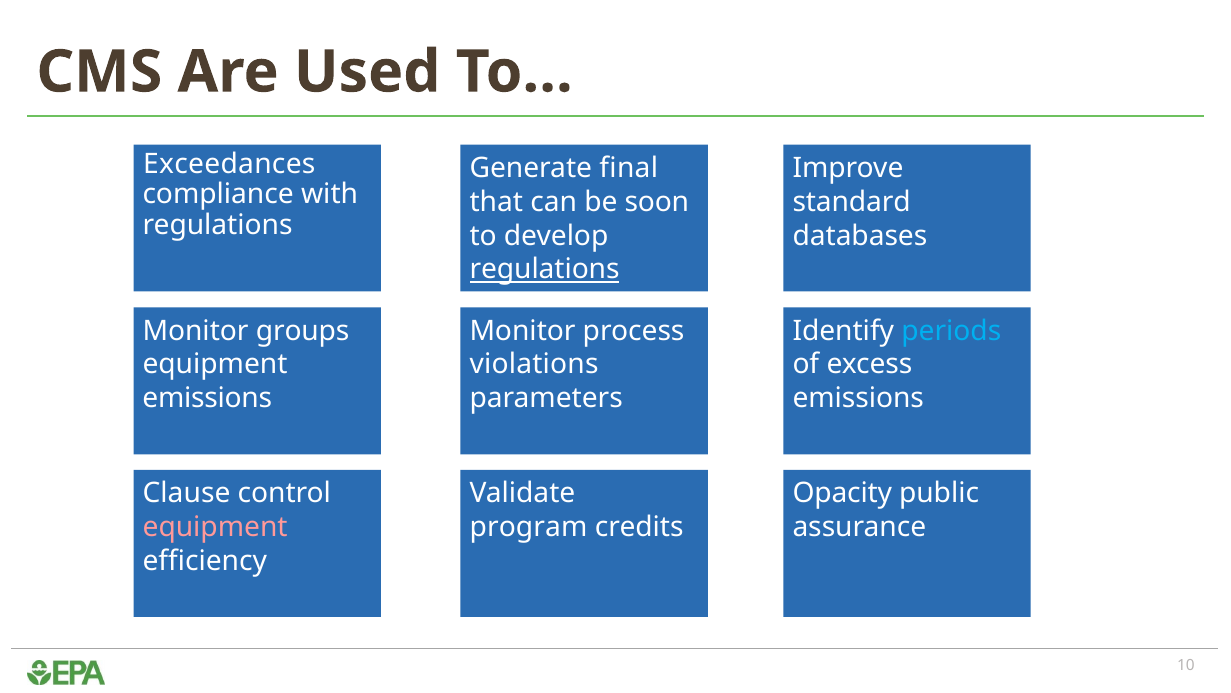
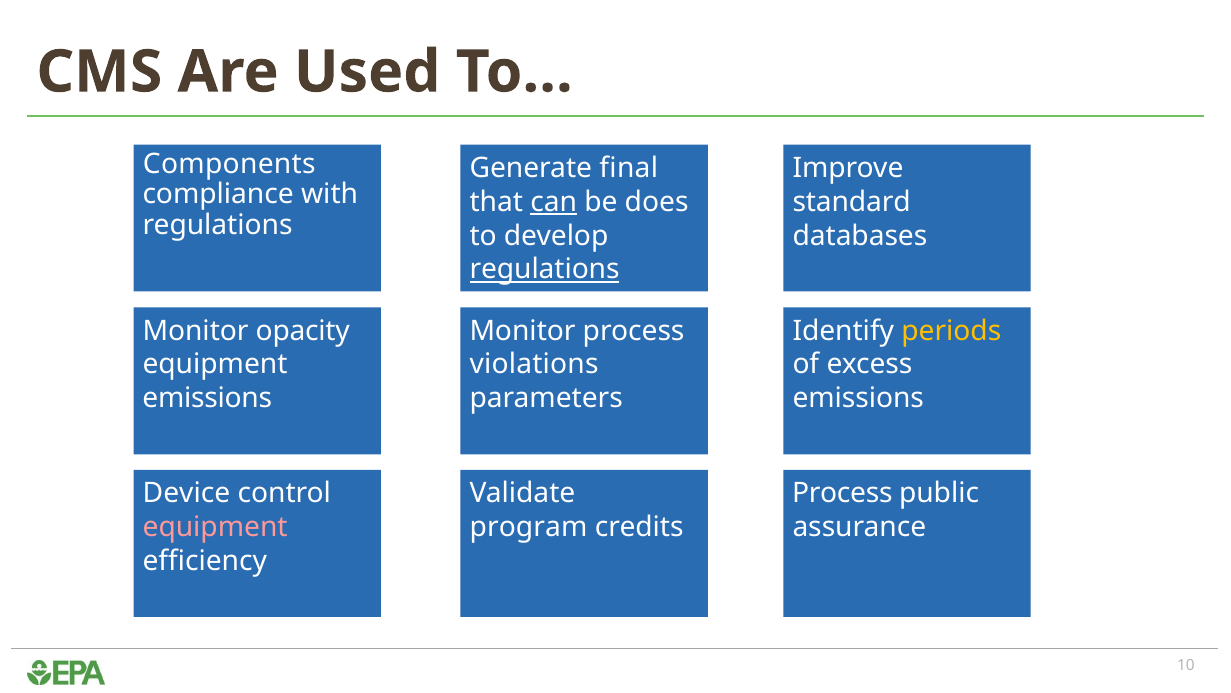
Exceedances: Exceedances -> Components (229, 164)
can underline: none -> present (554, 202)
soon: soon -> does (657, 202)
groups: groups -> opacity (303, 331)
periods colour: light blue -> yellow (951, 331)
Clause: Clause -> Device (187, 493)
Opacity: Opacity -> Process (842, 493)
